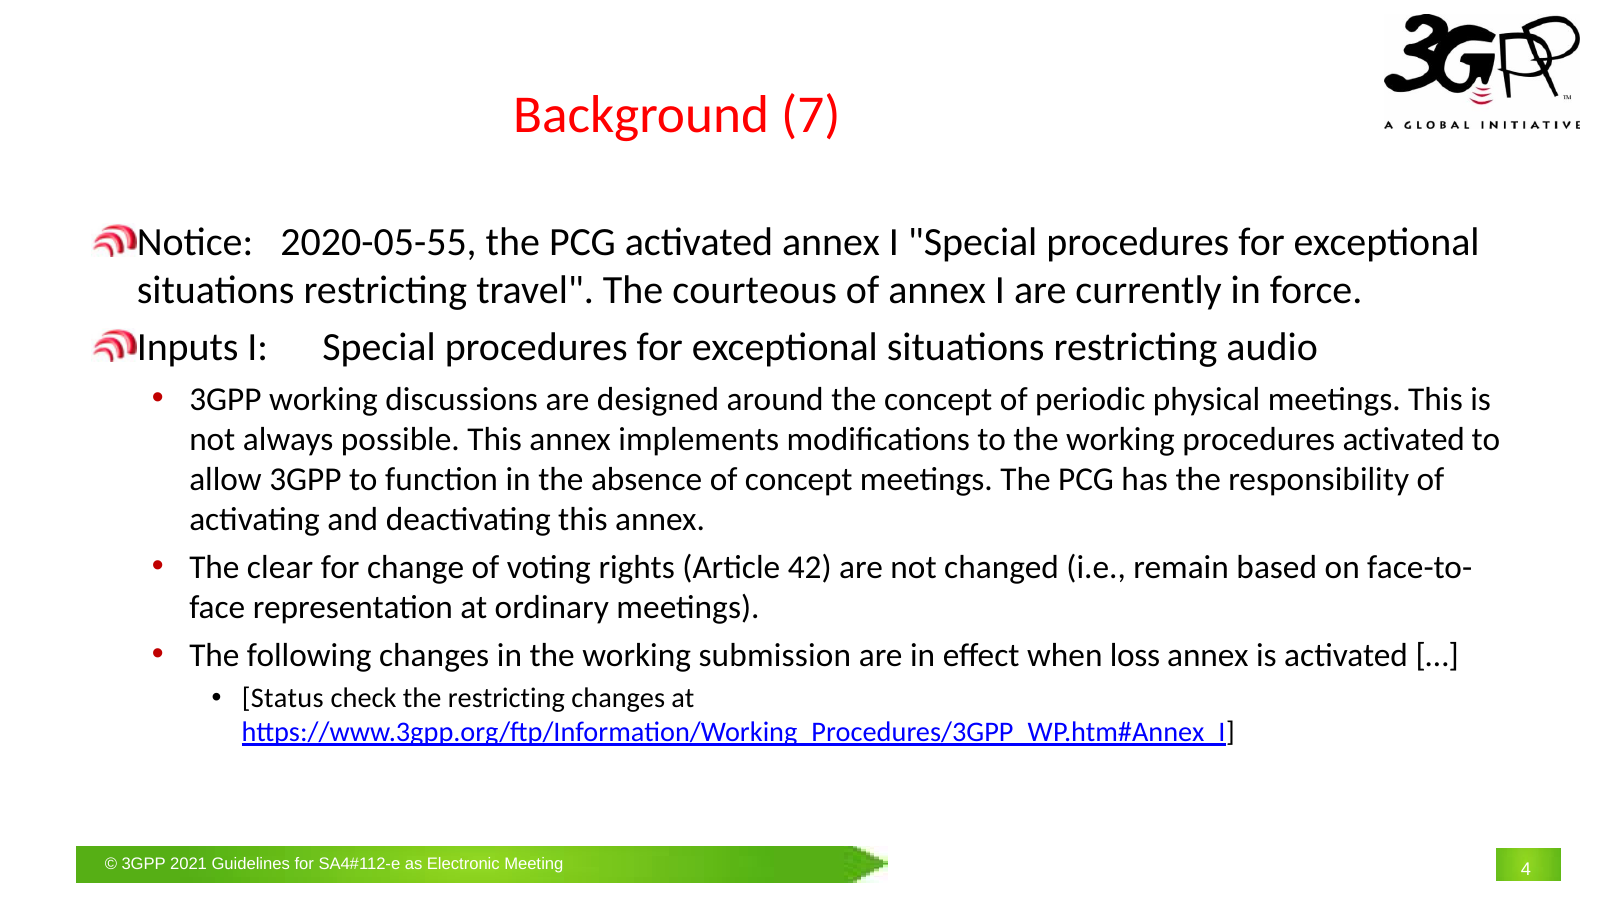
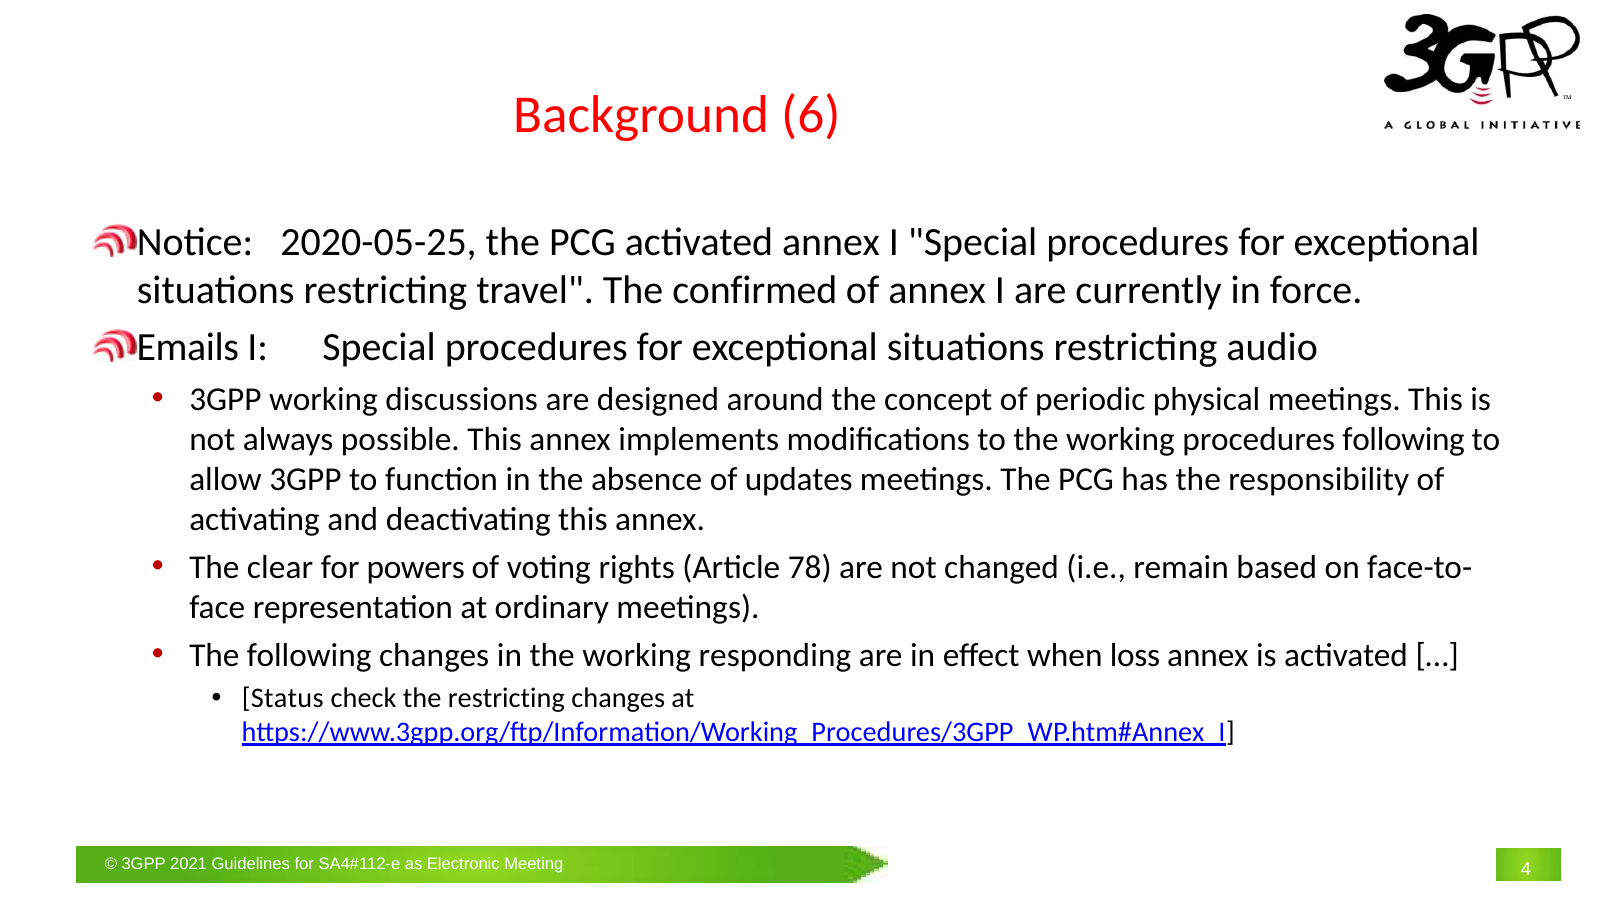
7: 7 -> 6 (811, 115)
2020-05-55: 2020-05-55 -> 2020-05-25 (379, 243)
courteous: courteous -> confirmed (755, 290)
Inputs: Inputs -> Emails (188, 348)
procedures activated: activated -> following (1404, 439)
of concept: concept -> updates (799, 479)
change: change -> powers (416, 567)
42: 42 -> 78 (810, 567)
submission: submission -> responding (775, 655)
